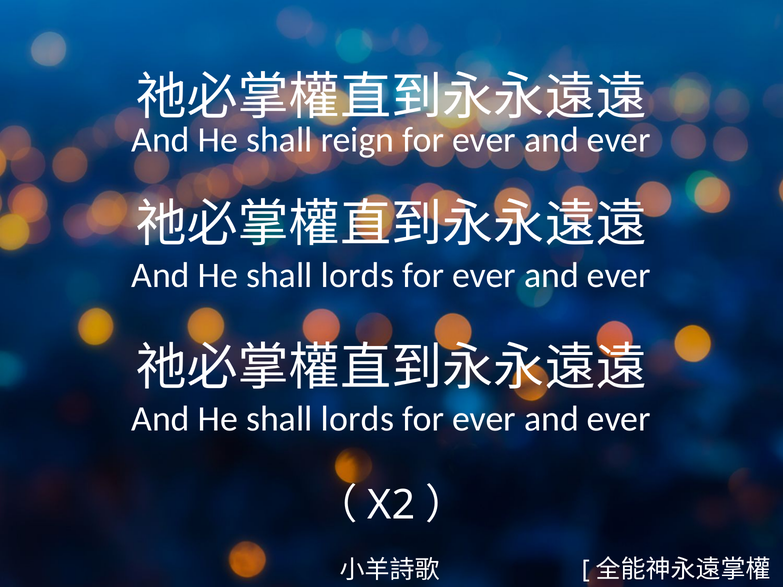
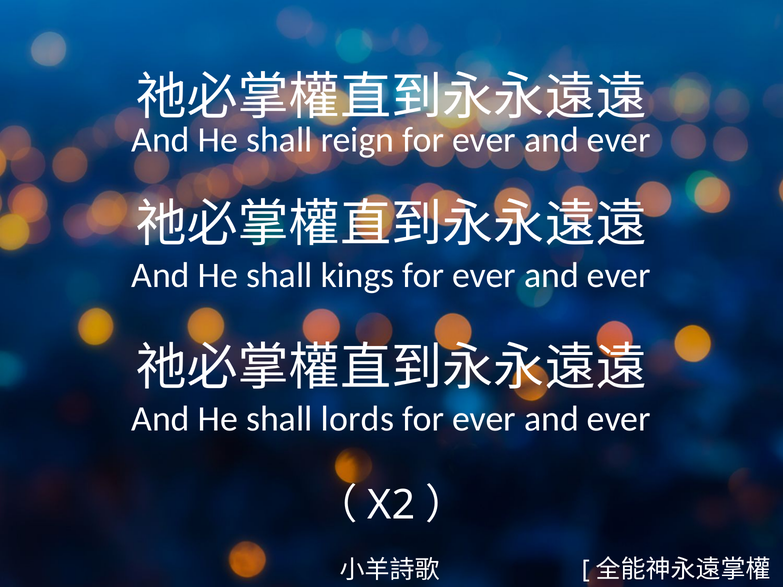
lords: lords -> kings (357, 276)
